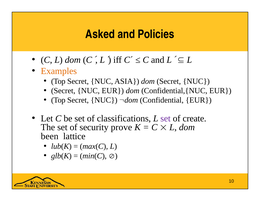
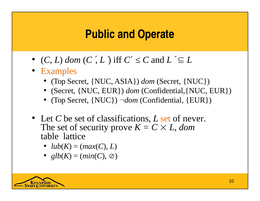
Asked: Asked -> Public (100, 34)
Policies: Policies -> Operate (156, 34)
set colour: purple -> orange (165, 118)
create: create -> never (194, 118)
been: been -> table (50, 136)
